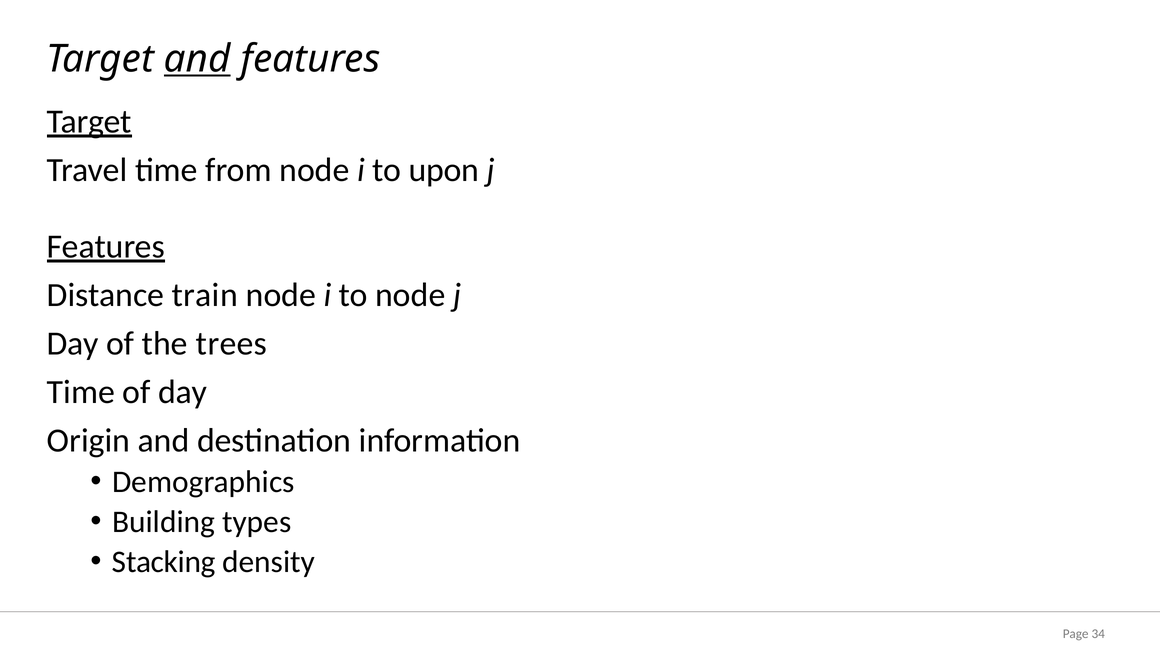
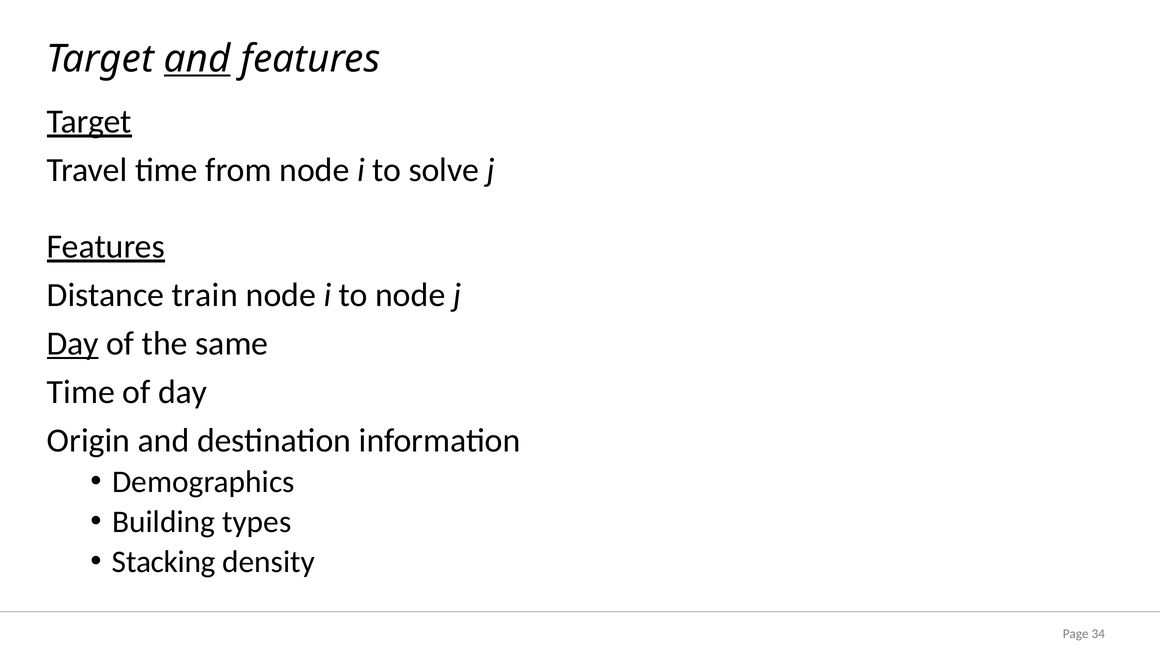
upon: upon -> solve (444, 170)
Day underline: none -> present (73, 344)
trees: trees -> same (232, 344)
